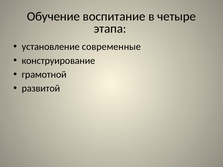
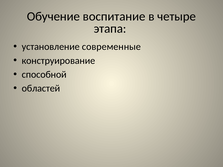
грамотной: грамотной -> способной (44, 75)
развитой: развитой -> областей (41, 88)
